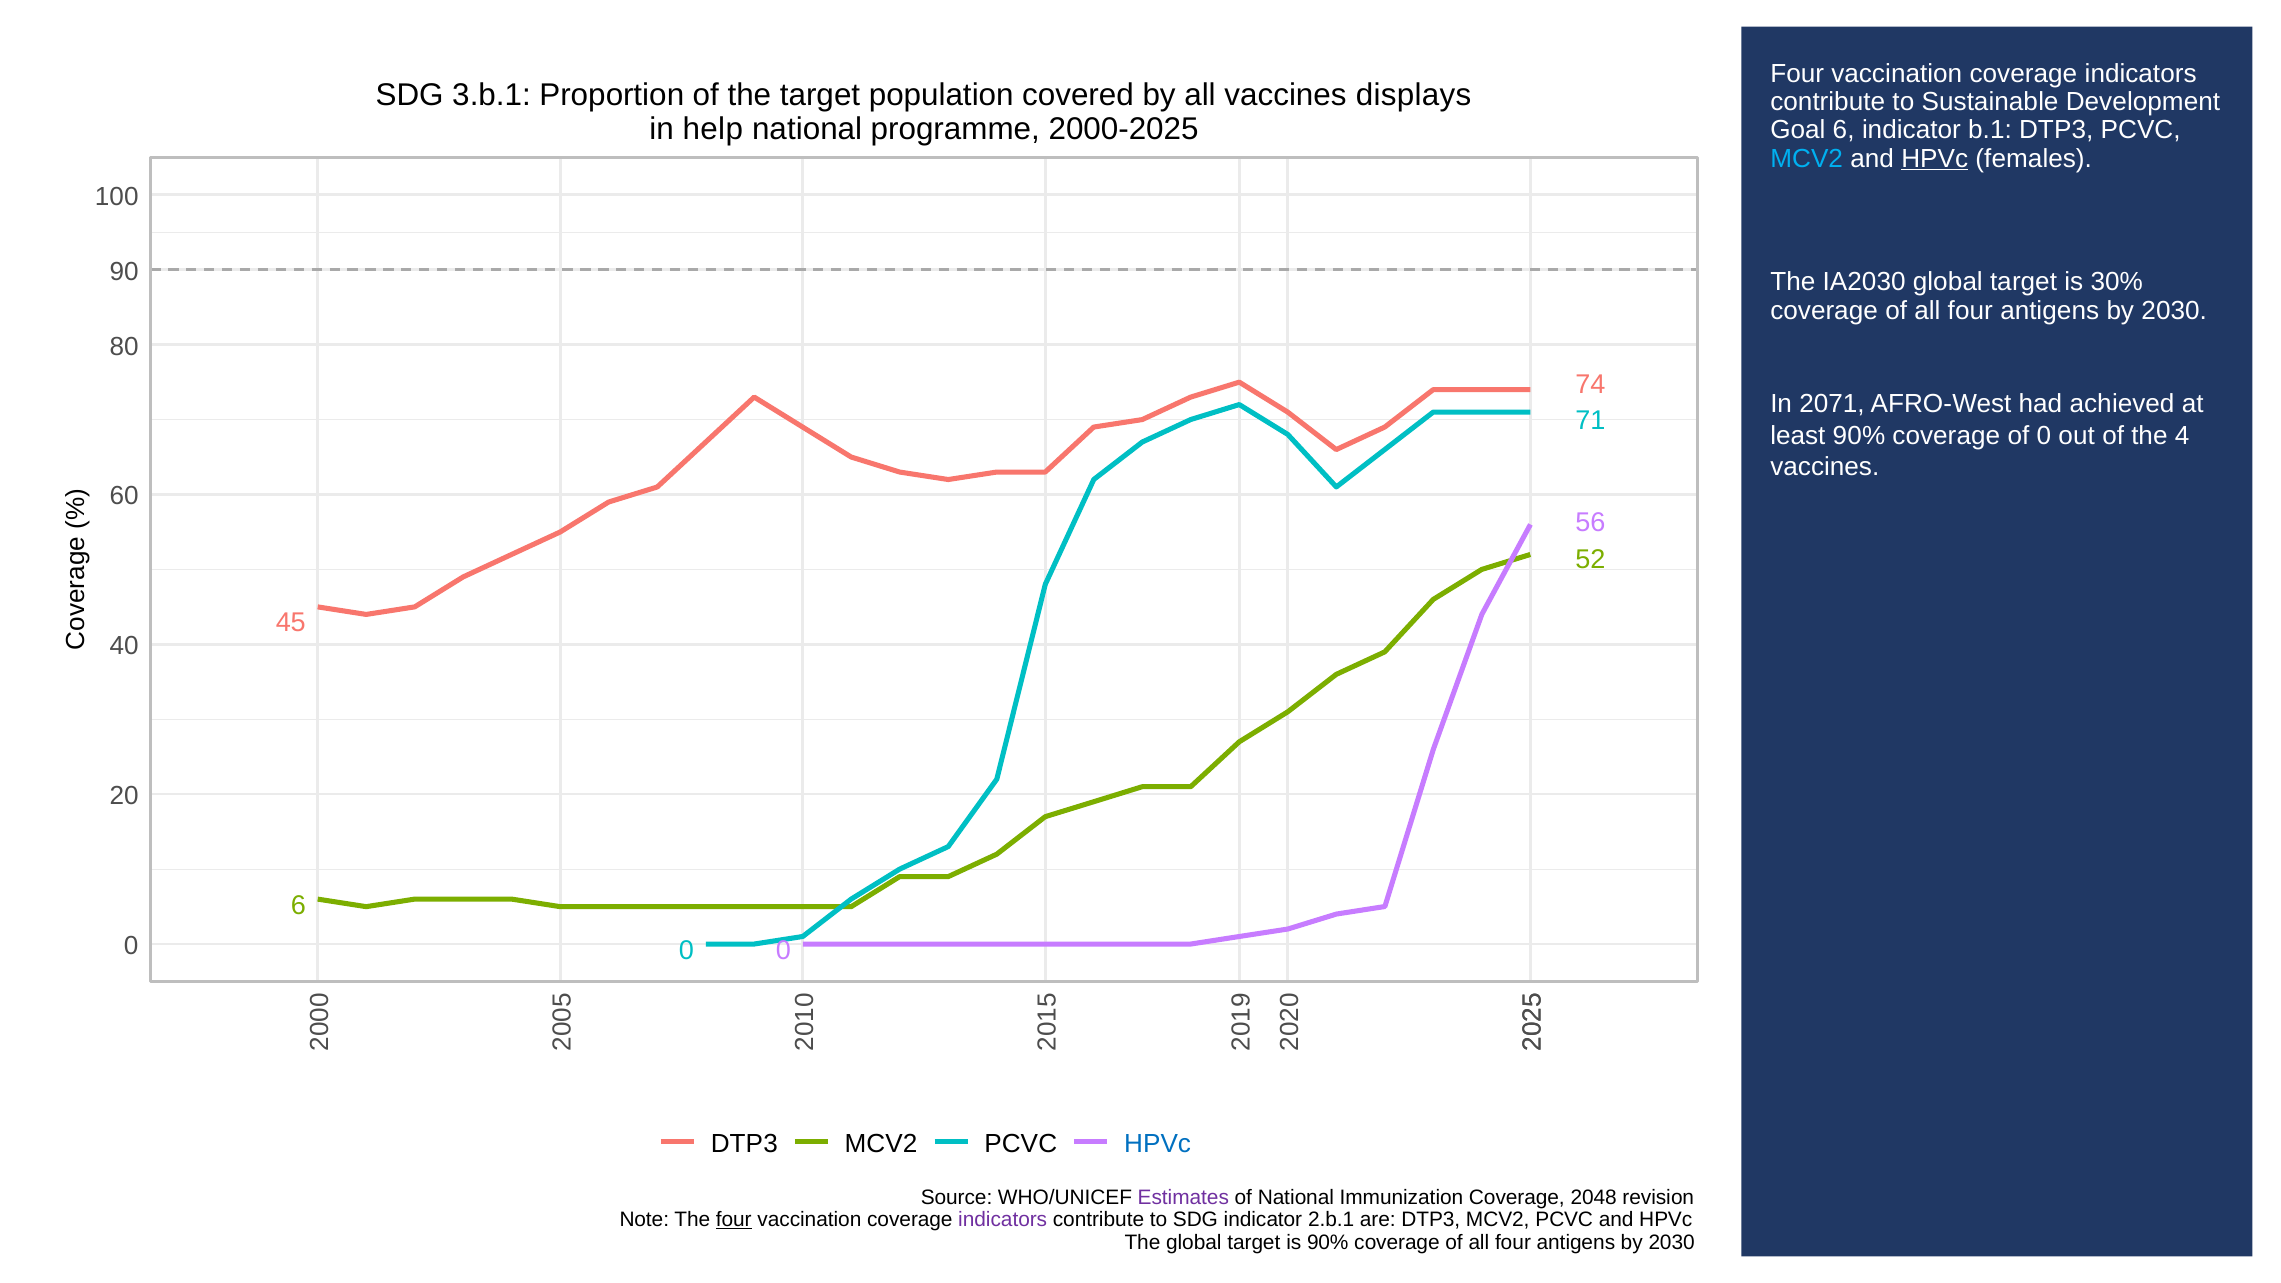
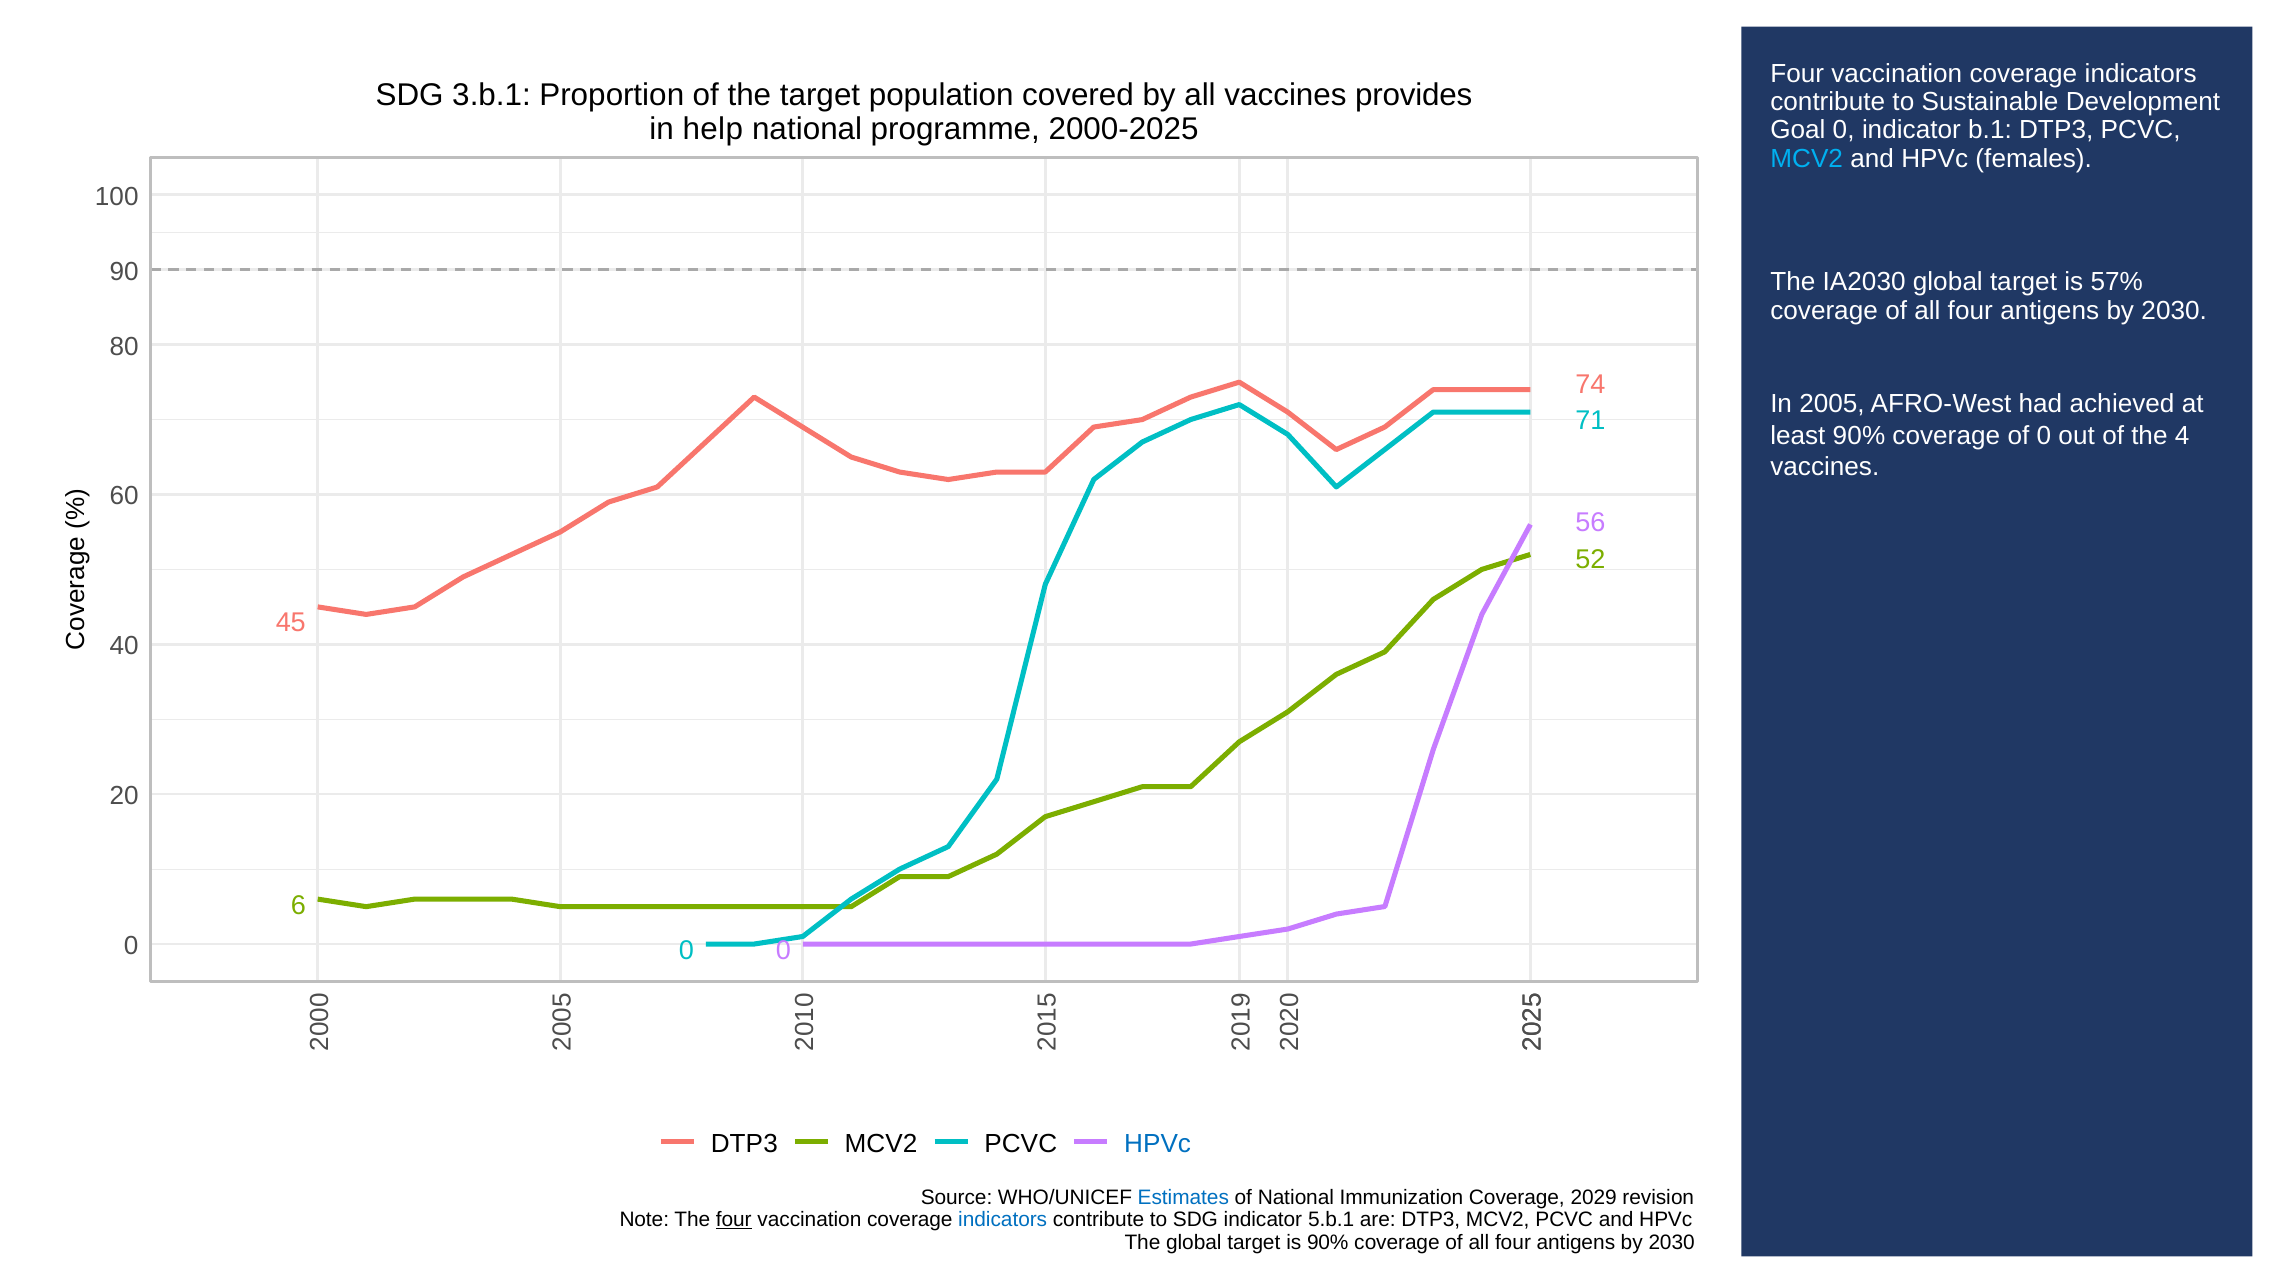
displays: displays -> provides (1414, 95)
Goal 6: 6 -> 0 (1844, 130)
HPVc underline: present -> none (1935, 158)
30%: 30% -> 57% (2117, 282)
2071: 2071 -> 2005 (1832, 404)
Estimates colour: purple -> blue (1183, 1197)
2048: 2048 -> 2029 (1594, 1197)
indicators colour: purple -> blue (1003, 1220)
2.b.1: 2.b.1 -> 5.b.1 (1331, 1220)
